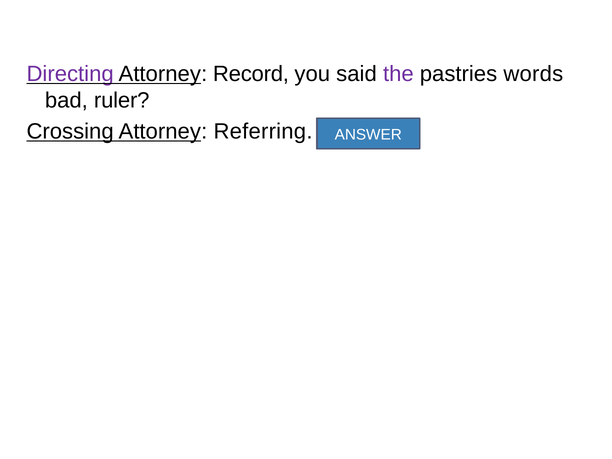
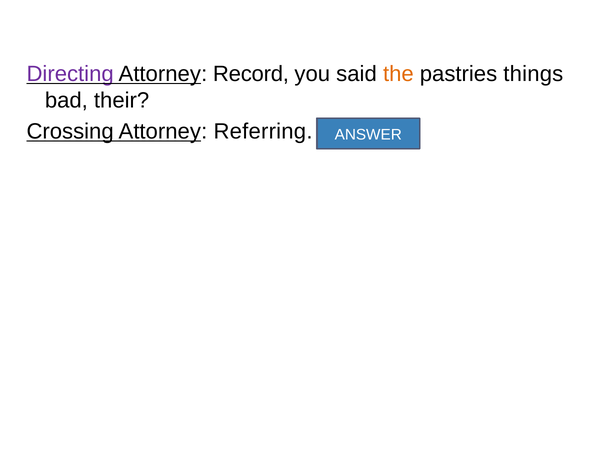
the colour: purple -> orange (398, 74)
words: words -> things (533, 74)
ruler: ruler -> their (122, 100)
